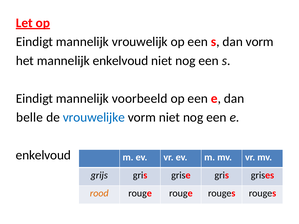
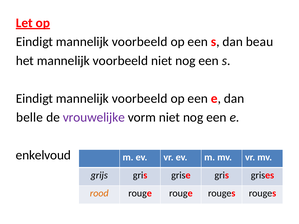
vrouwelijk: vrouwelijk -> voorbeeld (140, 42)
dan vorm: vorm -> beau (260, 42)
het mannelijk enkelvoud: enkelvoud -> voorbeeld (120, 61)
vrouwelijke colour: blue -> purple (94, 117)
